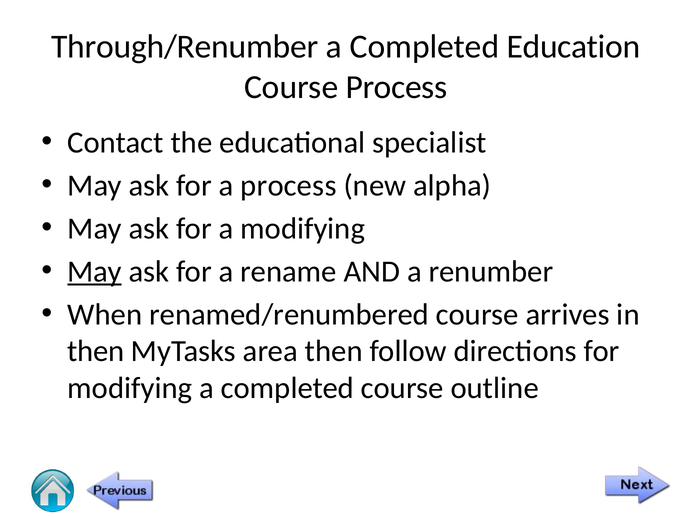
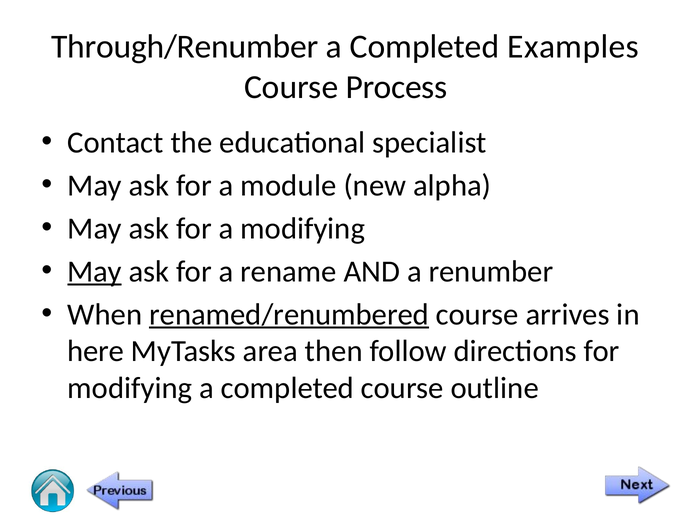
Education: Education -> Examples (573, 47)
a process: process -> module (288, 185)
renamed/renumbered underline: none -> present (289, 315)
then: then -> here (96, 351)
